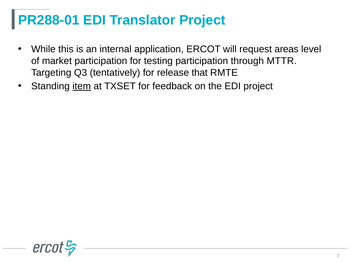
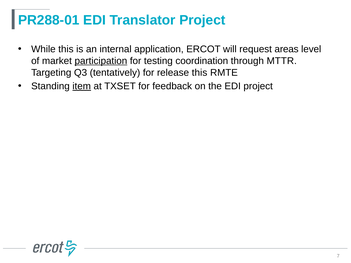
participation underline: none -> present (101, 61)
testing participation: participation -> coordination (202, 61)
release that: that -> this (200, 73)
